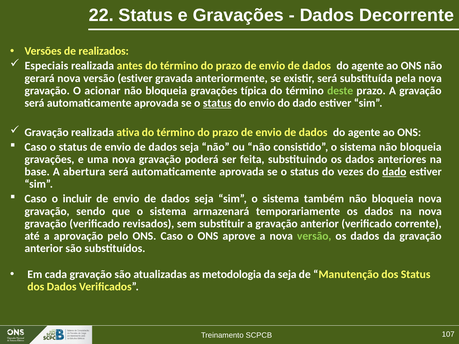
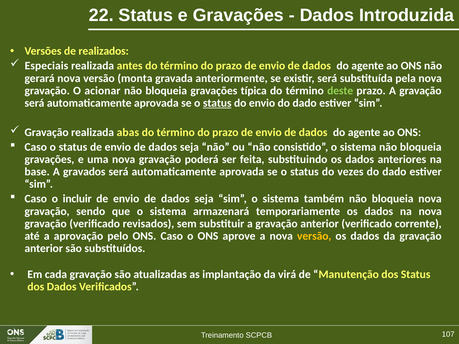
Decorrente: Decorrente -> Introduzida (407, 15)
versão estiver: estiver -> monta (135, 78)
ativa: ativa -> abas (128, 132)
abertura: abertura -> gravados (84, 172)
dado underline: present -> none (394, 172)
versão colour: light green -> yellow (314, 236)
metodologia: metodologia -> implantação (232, 274)
da seja: seja -> virá (287, 274)
